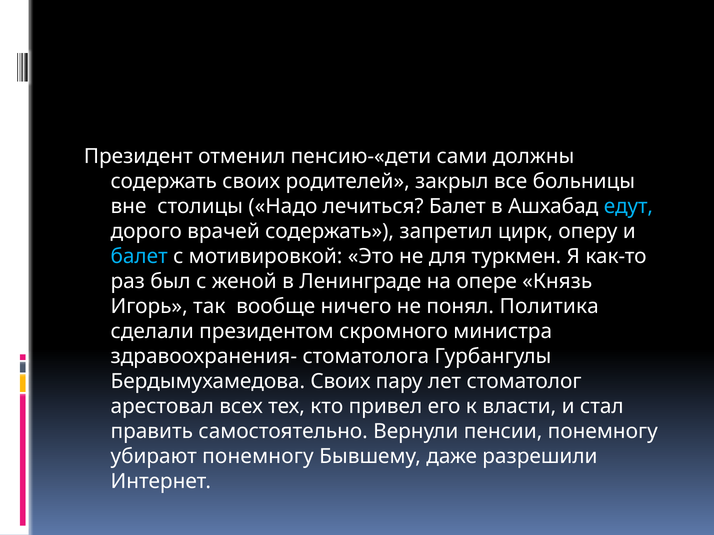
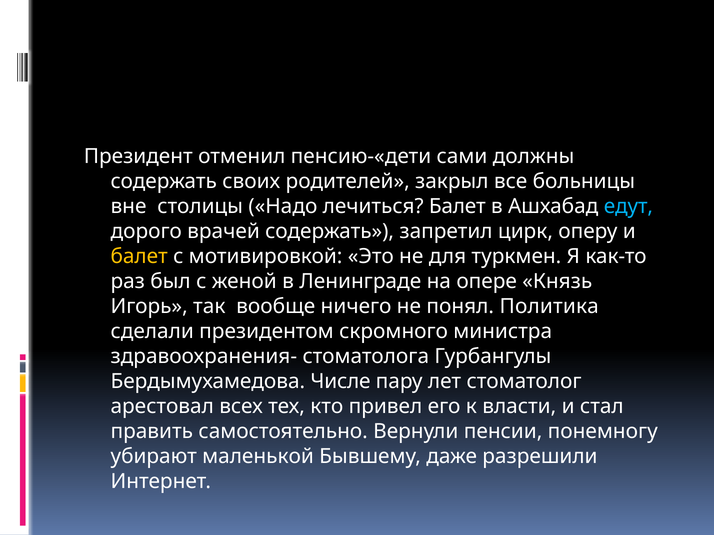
балет colour: light blue -> yellow (139, 257)
Бердымухамедова Своих: Своих -> Числе (341, 382)
убирают понемногу: понемногу -> маленькой (258, 457)
